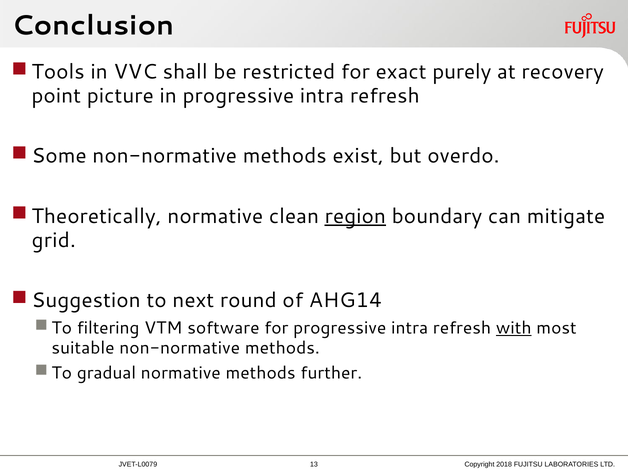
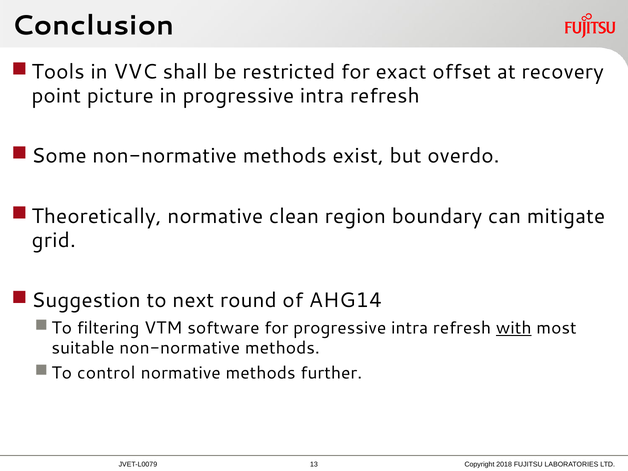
purely: purely -> offset (462, 72)
region underline: present -> none (355, 216)
gradual: gradual -> control (106, 373)
